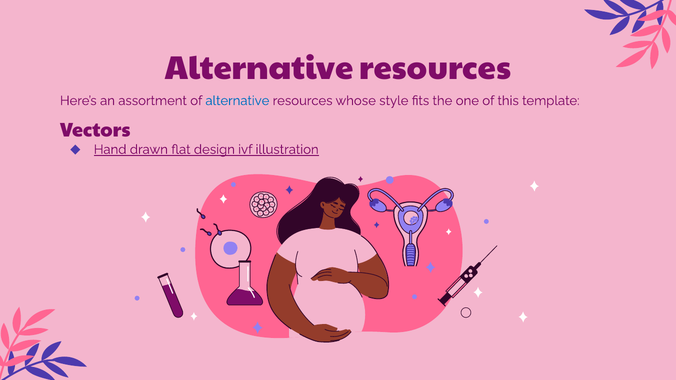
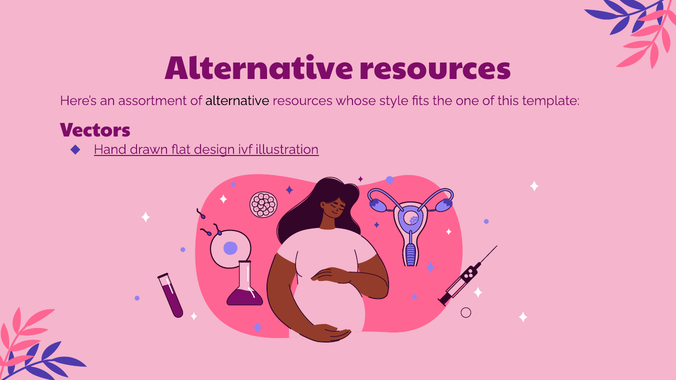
alternative colour: blue -> black (237, 101)
